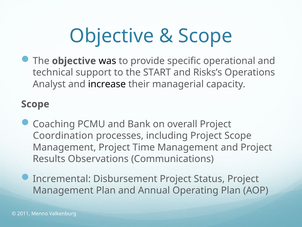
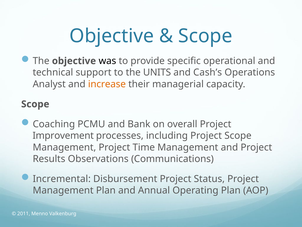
START: START -> UNITS (157, 72)
Risks’s: Risks’s -> Cash’s (208, 72)
increase colour: black -> orange (107, 84)
Coordination: Coordination -> Improvement (63, 135)
